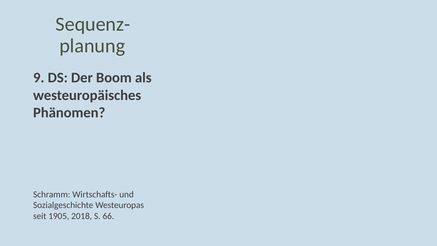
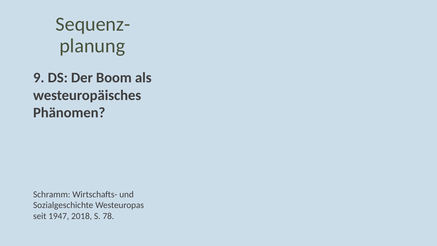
1905: 1905 -> 1947 (59, 216)
66: 66 -> 78 (108, 216)
